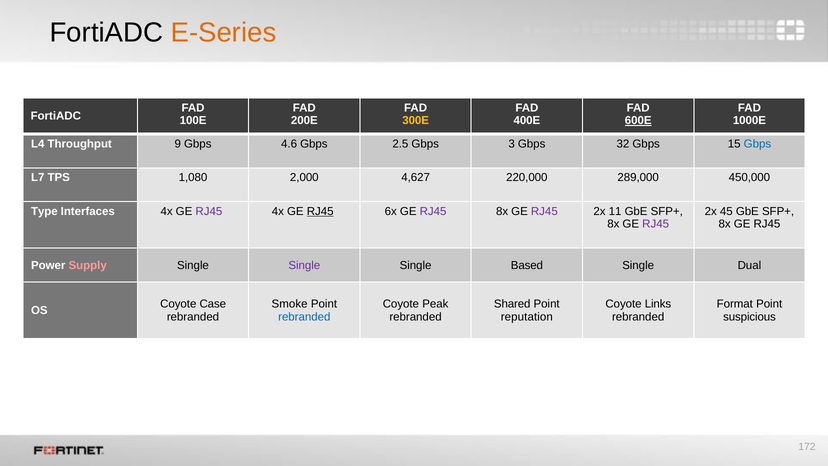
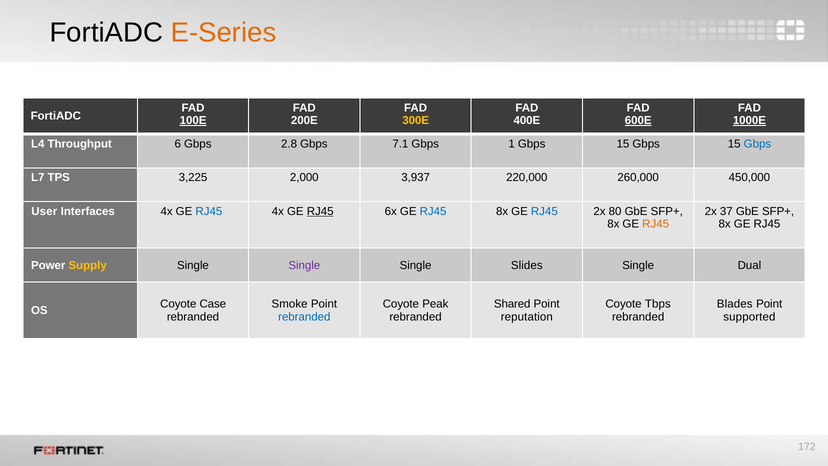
100E underline: none -> present (193, 121)
1000E underline: none -> present (749, 121)
9: 9 -> 6 (178, 144)
4.6: 4.6 -> 2.8 (289, 144)
2.5: 2.5 -> 7.1 (400, 144)
3: 3 -> 1 (512, 144)
32: 32 -> 15 (623, 144)
1,080: 1,080 -> 3,225 (193, 178)
4,627: 4,627 -> 3,937 (416, 178)
289,000: 289,000 -> 260,000 (638, 178)
Type: Type -> User (44, 211)
RJ45 colour: purple -> blue (209, 211)
RJ45 colour: purple -> blue (433, 211)
RJ45 colour: purple -> blue (544, 211)
11: 11 -> 80 (615, 211)
45: 45 -> 37 (726, 211)
RJ45 colour: purple -> orange (656, 224)
Supply colour: pink -> yellow (88, 265)
Based: Based -> Slides (527, 265)
Links: Links -> Tbps (658, 304)
Format: Format -> Blades (735, 304)
suspicious: suspicious -> supported (749, 317)
